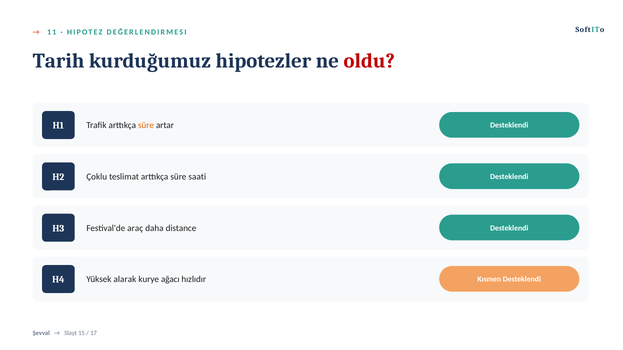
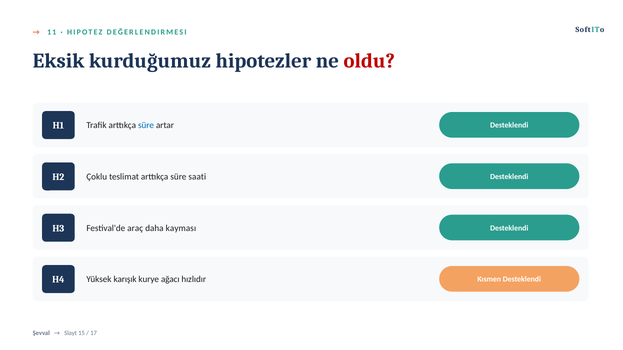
Tarih: Tarih -> Eksik (59, 61)
süre colour: orange -> blue (146, 126)
distance: distance -> kayması (181, 228)
alarak: alarak -> karışık (125, 280)
